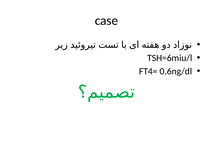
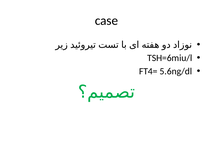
0.6ng/dl: 0.6ng/dl -> 5.6ng/dl (176, 71)
